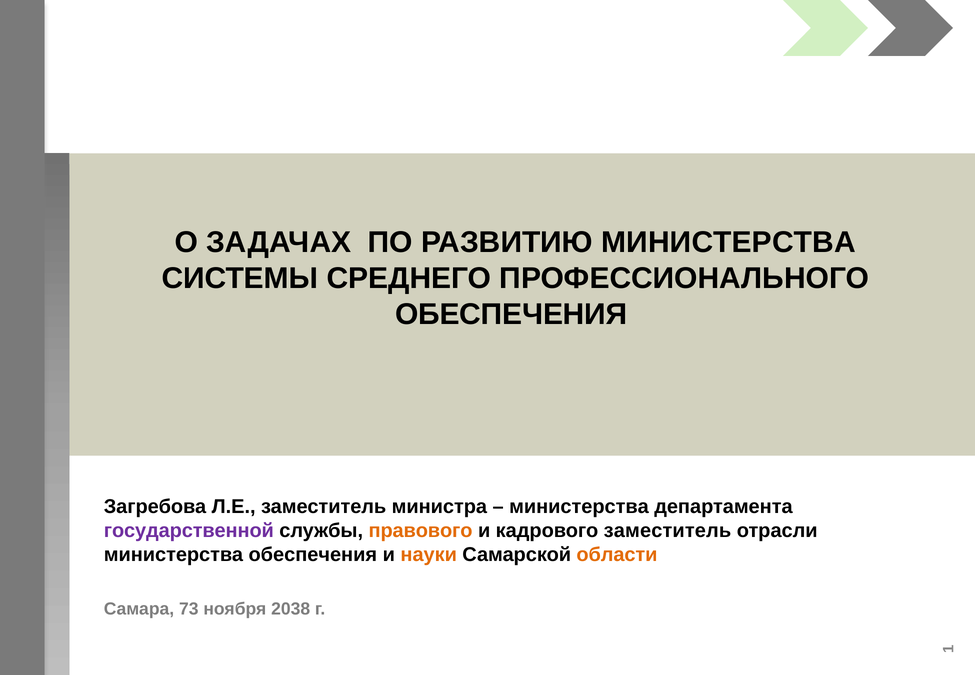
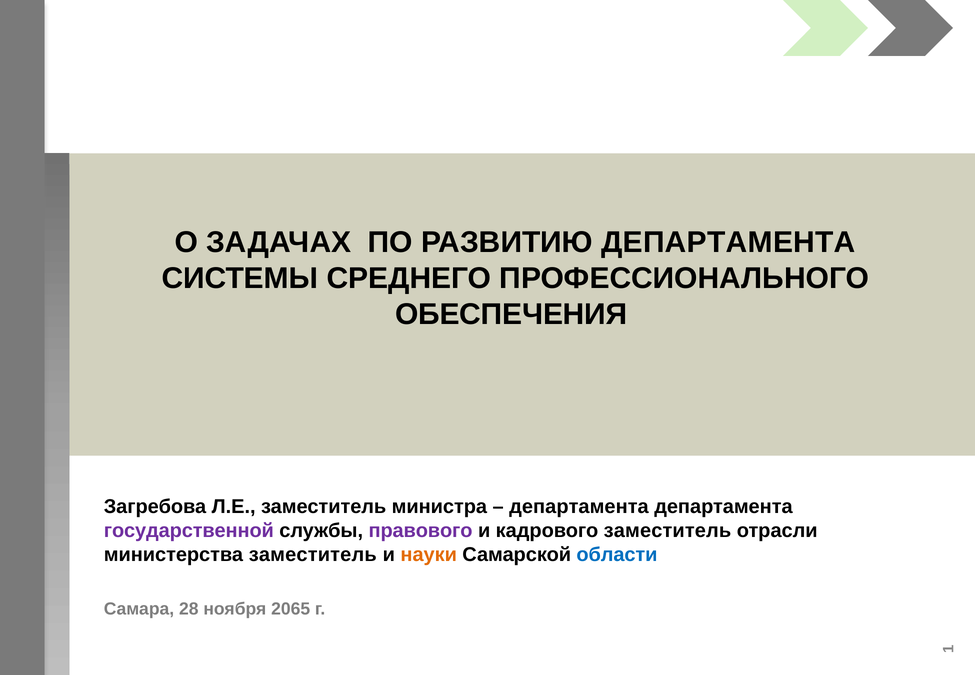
РАЗВИТИЮ МИНИСТЕРСТВА: МИНИСТЕРСТВА -> ДЕПАРТАМЕНТА (728, 243)
министерства: министерства -> департамента (579, 507)
правового colour: orange -> purple (421, 531)
министерства обеспечения: обеспечения -> заместитель (313, 555)
области colour: orange -> blue (617, 555)
73: 73 -> 28 (189, 609)
2038: 2038 -> 2065 (291, 609)
